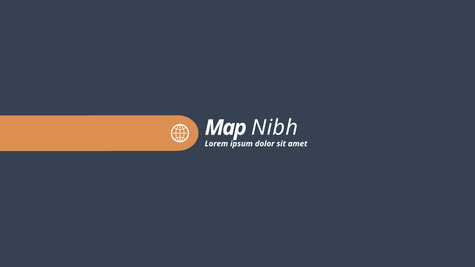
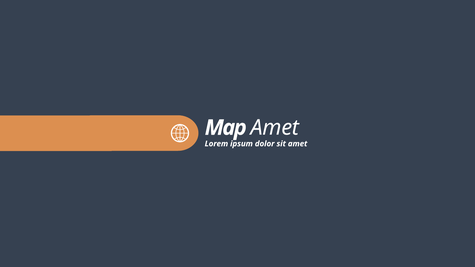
Nibh: Nibh -> Amet (275, 128)
